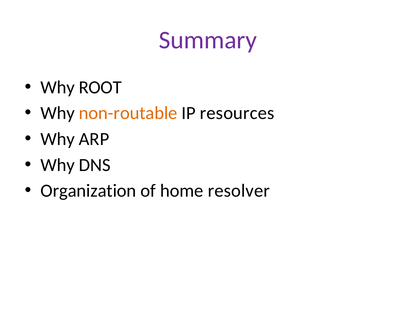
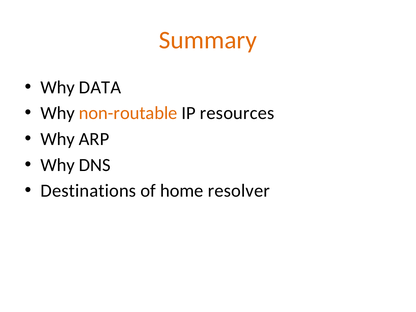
Summary colour: purple -> orange (208, 40)
ROOT: ROOT -> DATA (100, 87)
Organization: Organization -> Destinations (88, 191)
